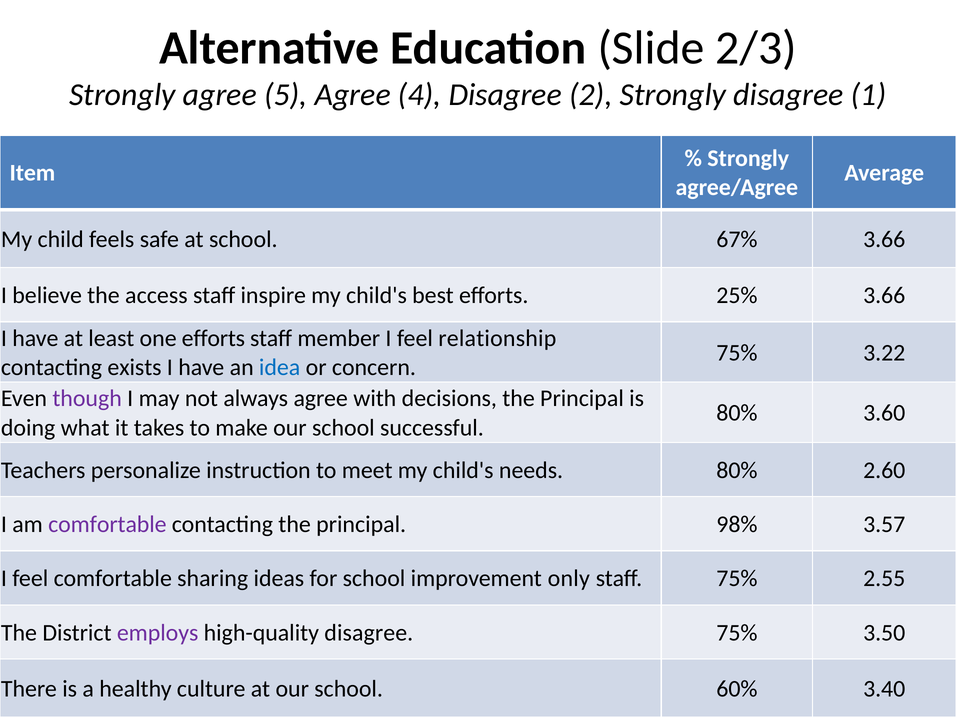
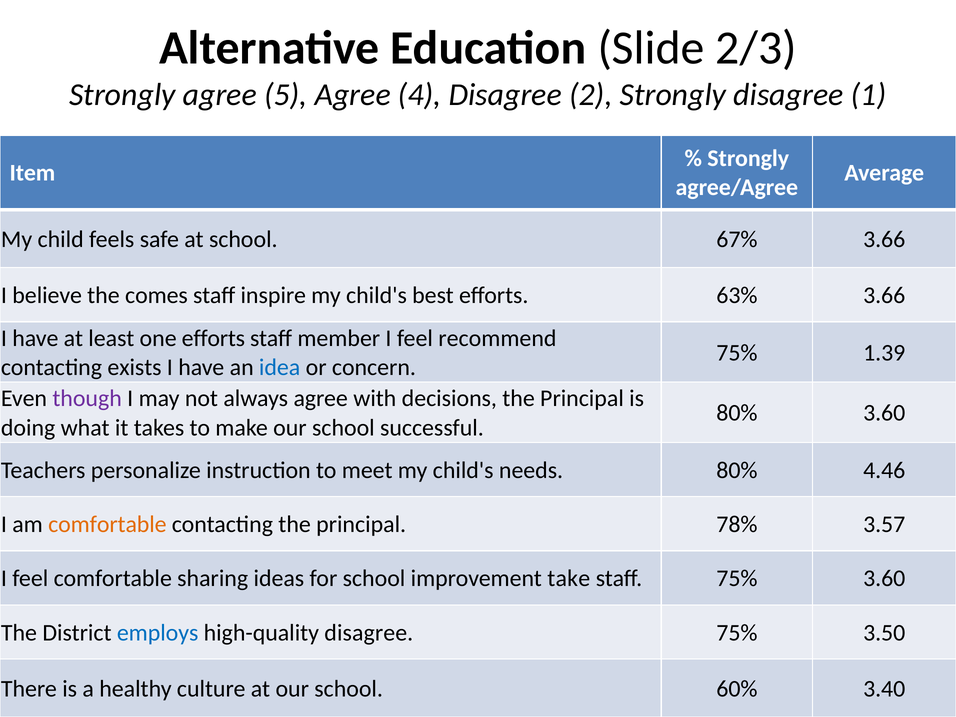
access: access -> comes (156, 296)
25%: 25% -> 63% (737, 296)
relationship: relationship -> recommend (497, 338)
3.22: 3.22 -> 1.39 (884, 353)
2.60: 2.60 -> 4.46 (884, 470)
comfortable colour: purple -> orange (107, 524)
98%: 98% -> 78% (737, 524)
only: only -> take (569, 579)
75% 2.55: 2.55 -> 3.60 (884, 579)
employs colour: purple -> blue (158, 633)
